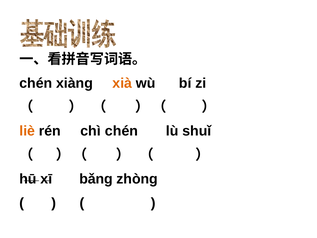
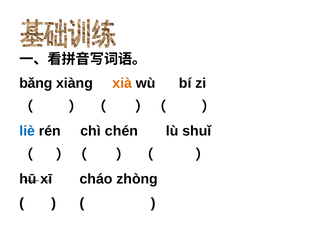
chén: chén -> bǎng (36, 83)
liè colour: orange -> blue (27, 131)
bǎng: bǎng -> cháo (96, 179)
